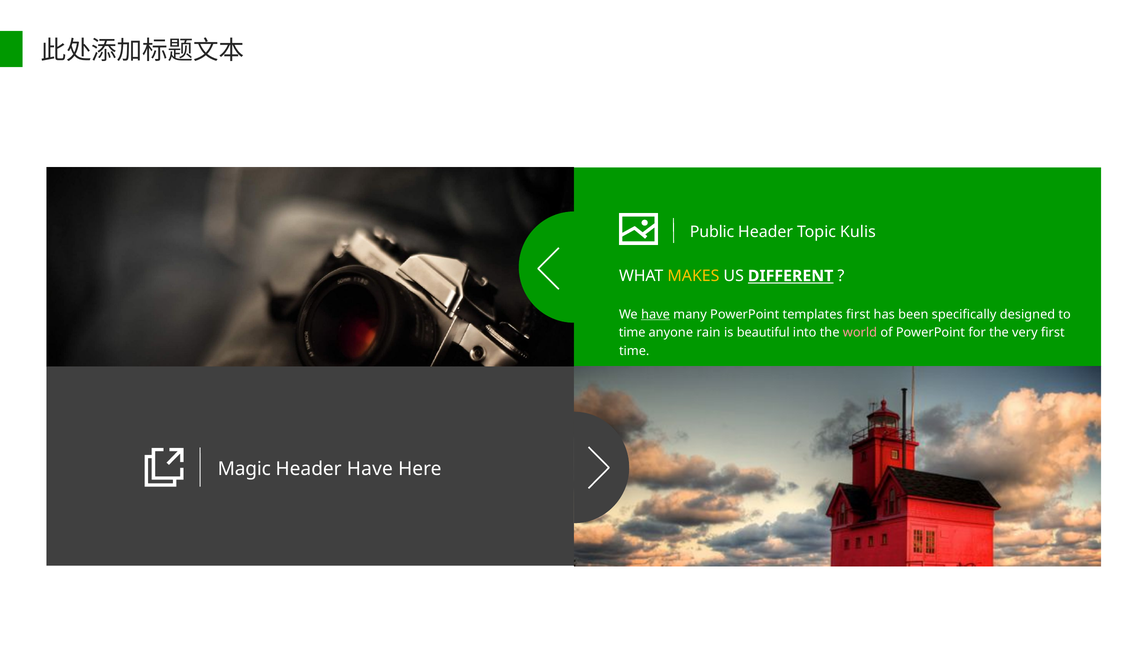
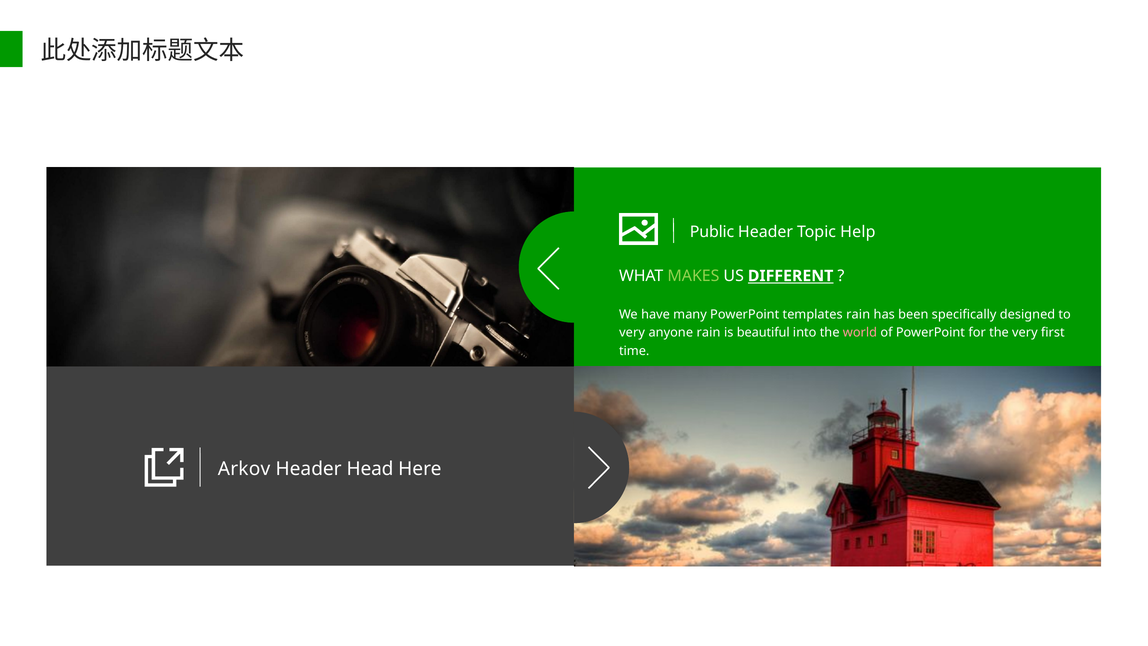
Kulis: Kulis -> Help (858, 232)
MAKES colour: yellow -> light green (693, 276)
have underline: present -> none (656, 314)
templates first: first -> rain (858, 314)
time: time -> very (632, 332)
Magic: Magic -> Arkov (244, 468)
Header Have: Have -> Head (370, 468)
